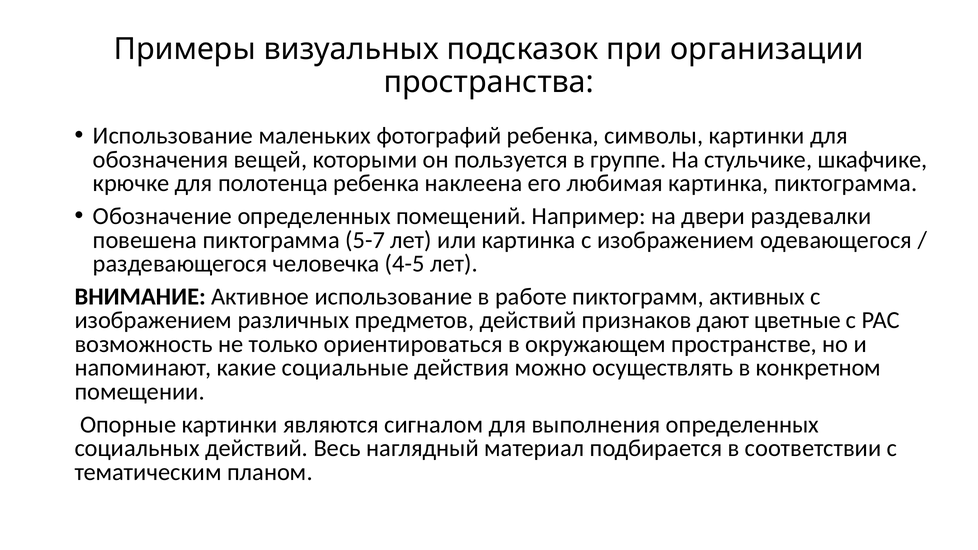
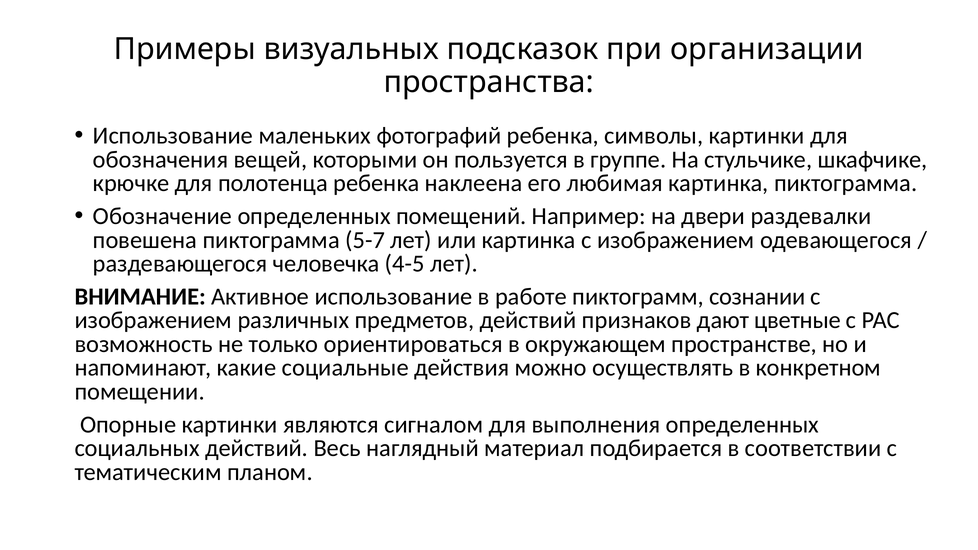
активных: активных -> сознании (757, 297)
